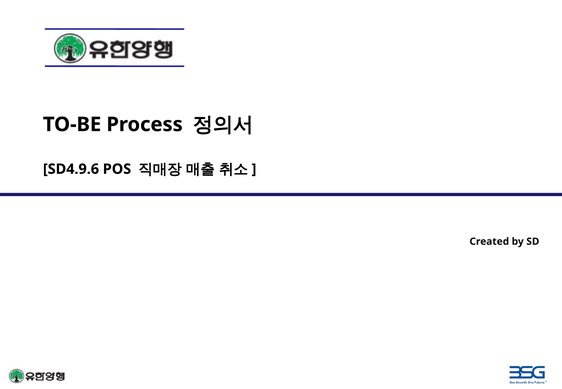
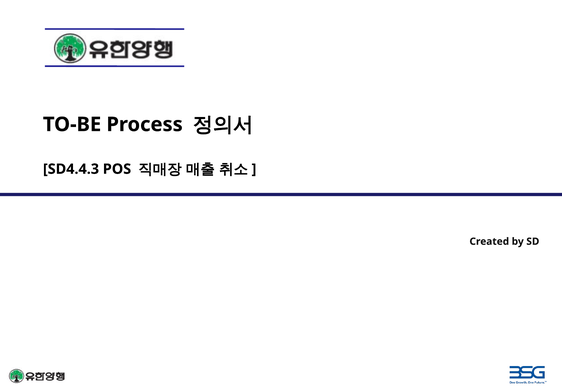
SD4.9.6: SD4.9.6 -> SD4.4.3 (71, 169)
